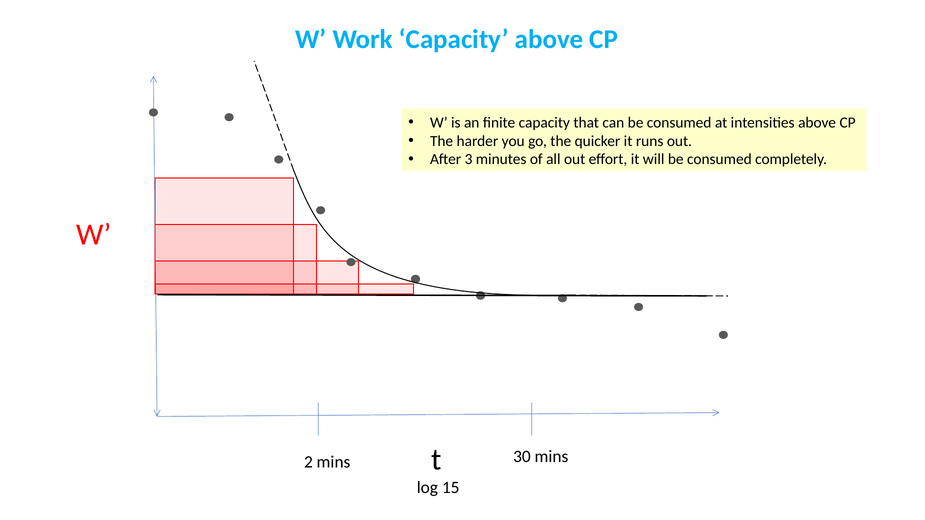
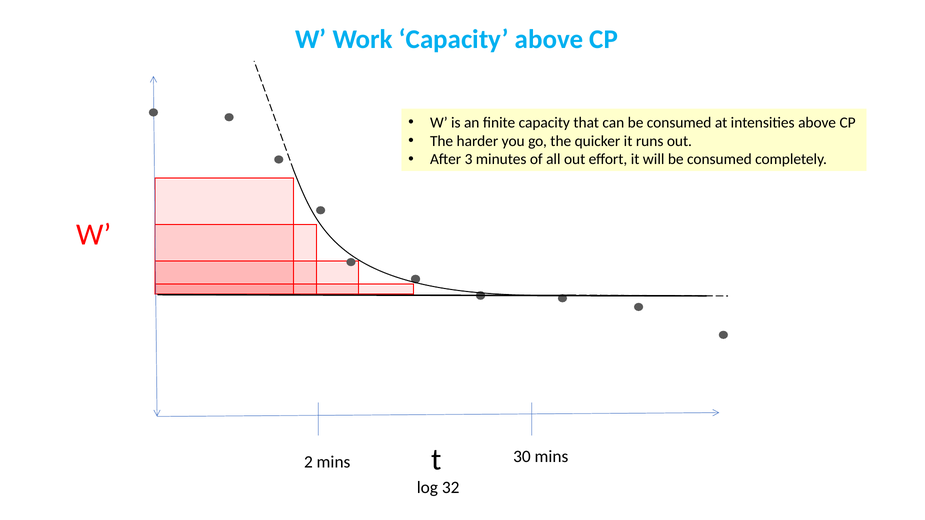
15: 15 -> 32 (451, 488)
